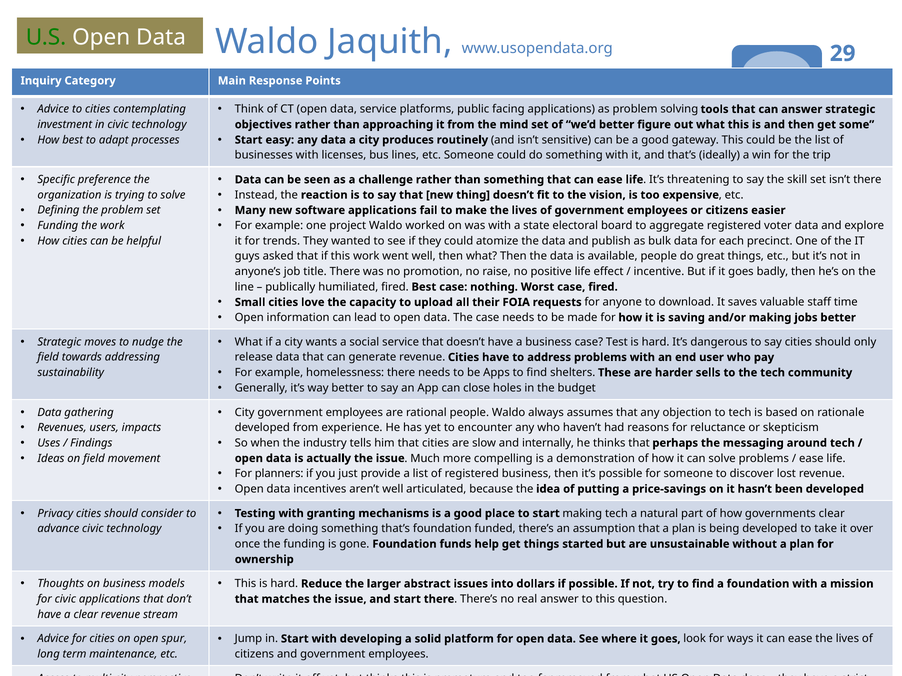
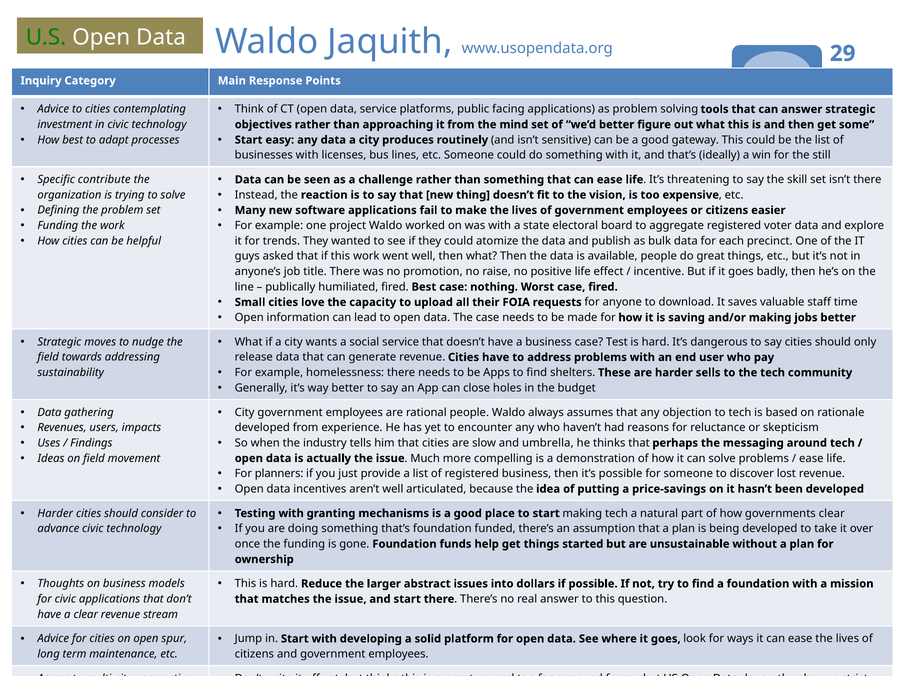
trip: trip -> still (822, 155)
preference: preference -> contribute (104, 180)
internally: internally -> umbrella (548, 443)
Privacy: Privacy -> Harder (55, 514)
